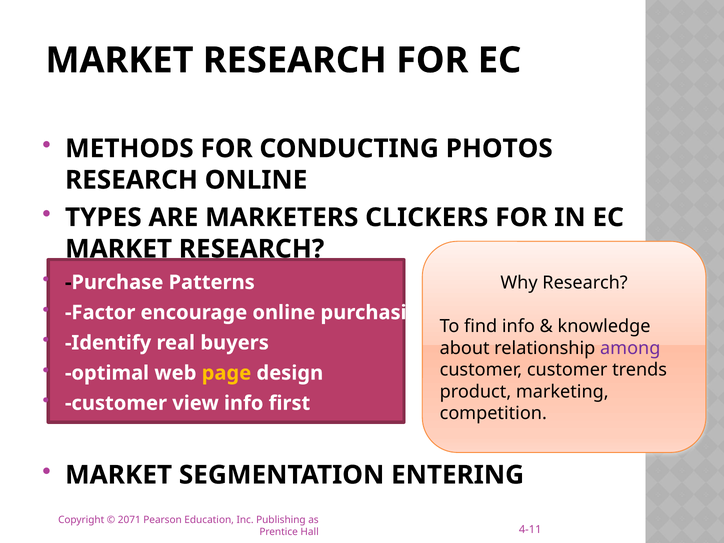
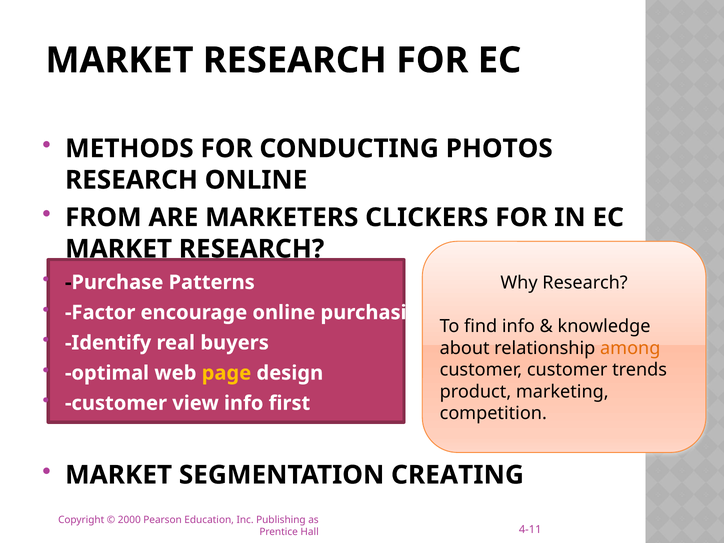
TYPES: TYPES -> FROM (103, 217)
among colour: purple -> orange (630, 348)
ENTERING: ENTERING -> CREATING (457, 475)
2071: 2071 -> 2000 (129, 520)
